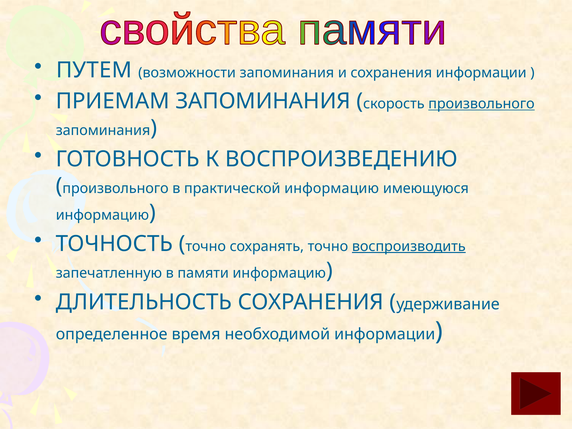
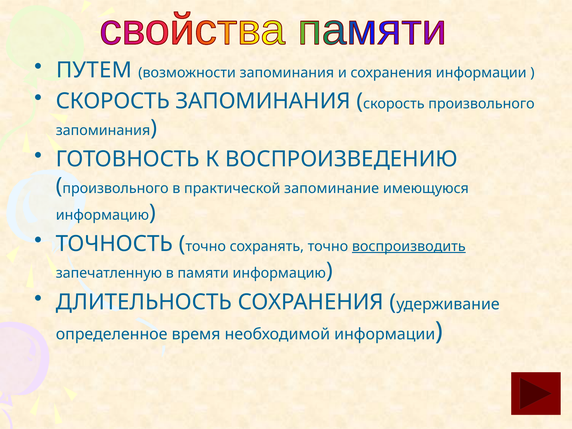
ПРИЕМАМ: ПРИЕМАМ -> СКОРОСТЬ (113, 101)
произвольного underline: present -> none (481, 104)
практической информацию: информацию -> запоминание (332, 188)
